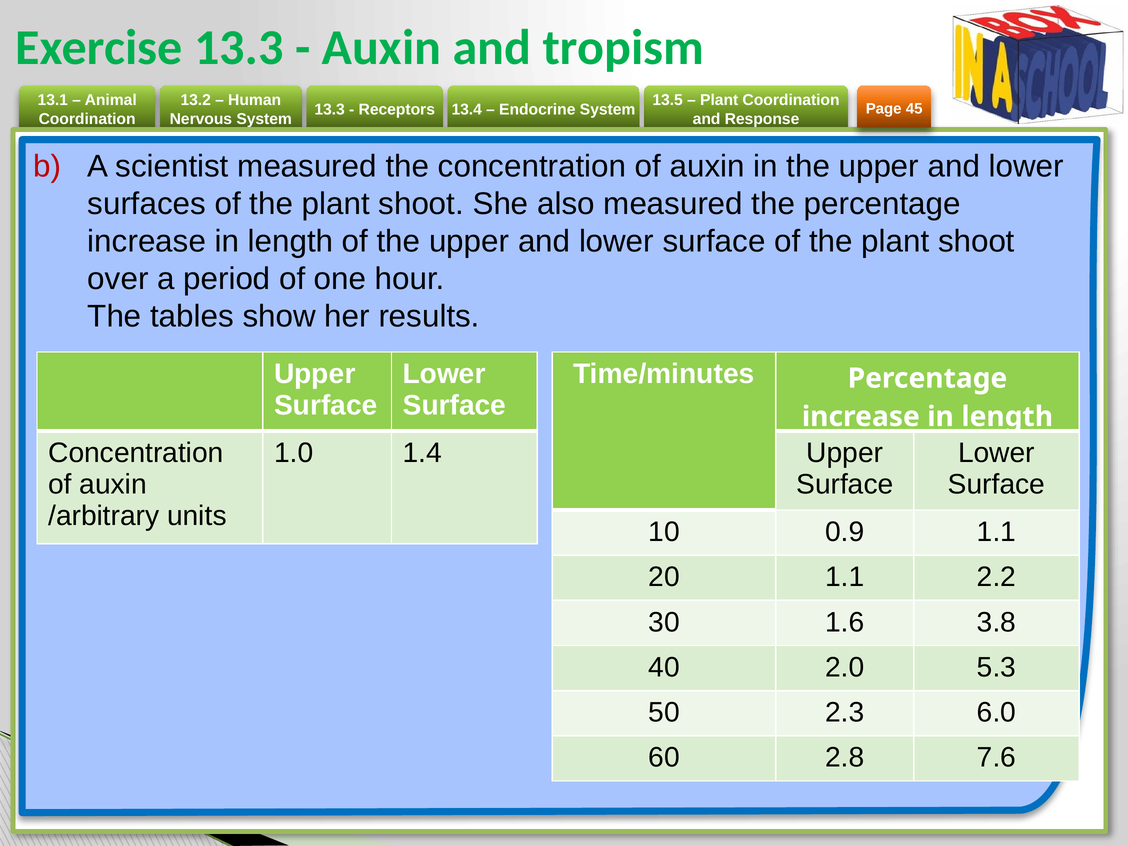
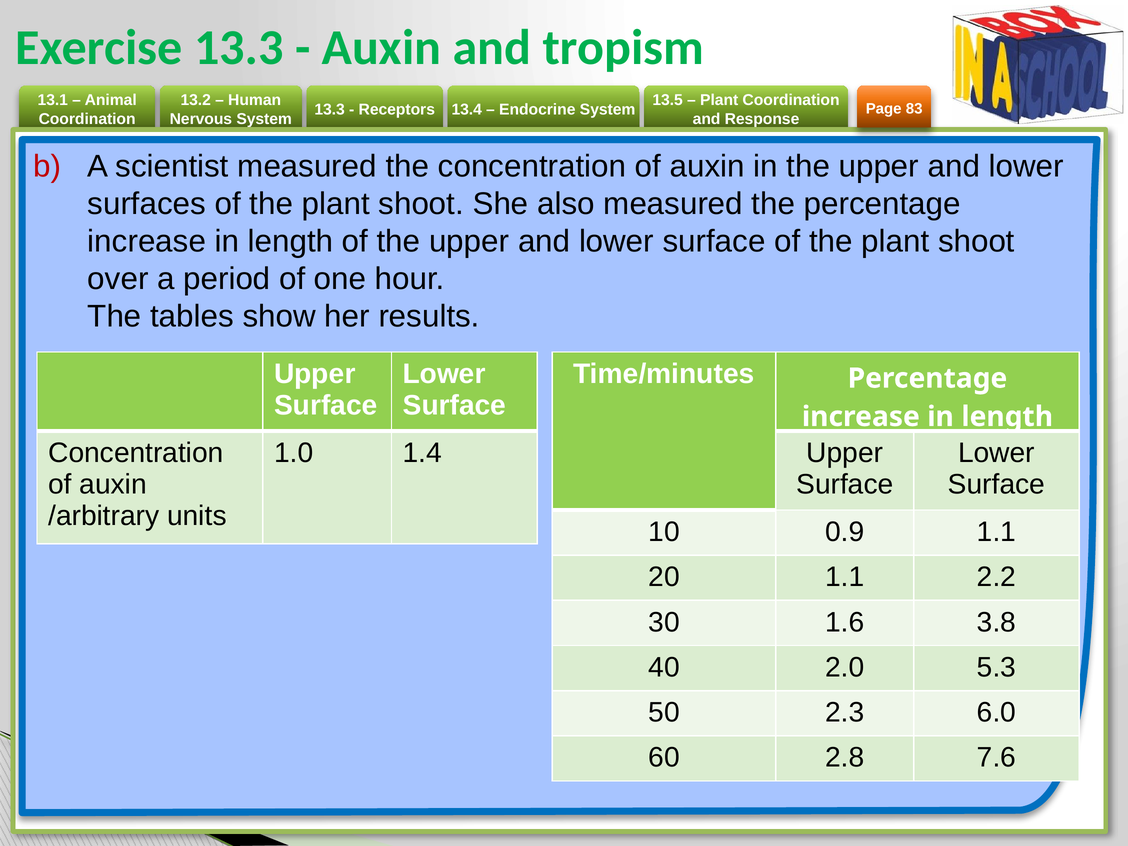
45: 45 -> 83 (914, 109)
